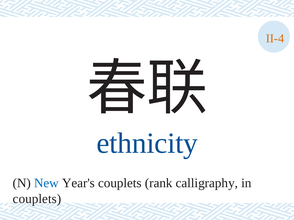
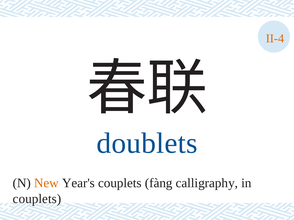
ethnicity: ethnicity -> doublets (147, 143)
New colour: blue -> orange (46, 184)
rank: rank -> fàng (159, 184)
